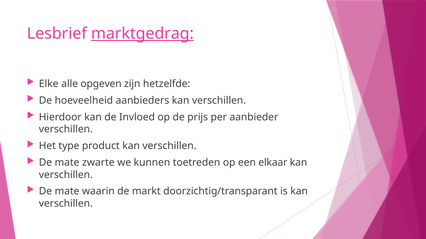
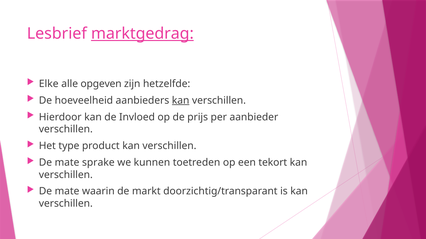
kan underline: none -> present (181, 101)
zwarte: zwarte -> sprake (98, 163)
elkaar: elkaar -> tekort (273, 163)
